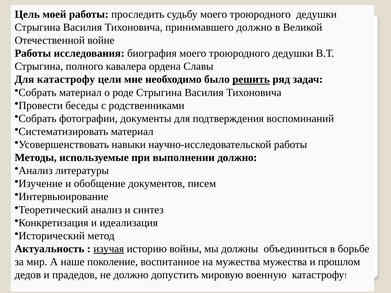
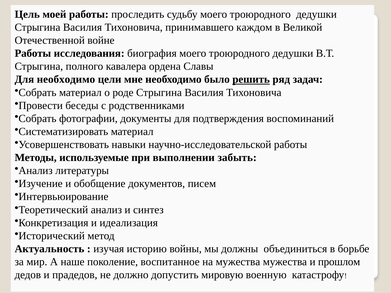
принимавшего должно: должно -> каждом (254, 27)
Для катастрофу: катастрофу -> необходимо (66, 79)
выполнении должно: должно -> забыть (237, 158)
изучая underline: present -> none (109, 249)
